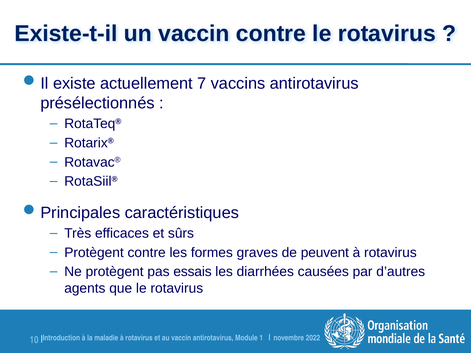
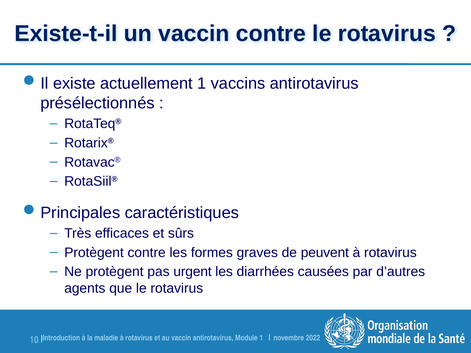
actuellement 7: 7 -> 1 (202, 84)
essais: essais -> urgent (193, 272)
